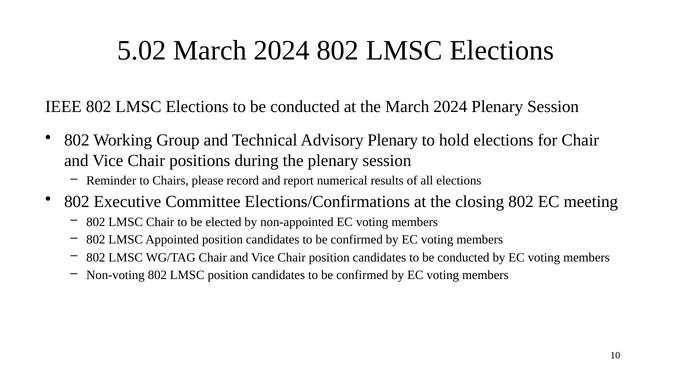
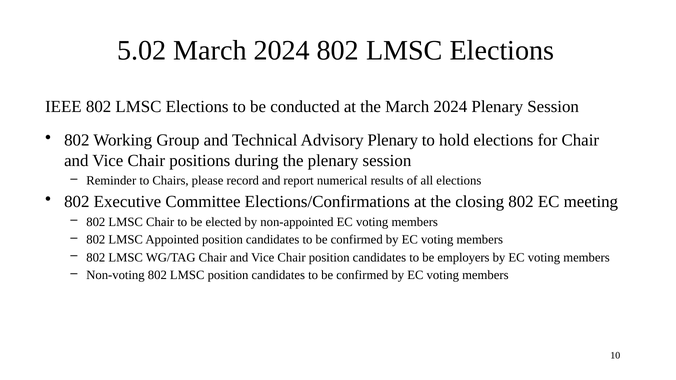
candidates to be conducted: conducted -> employers (463, 257)
